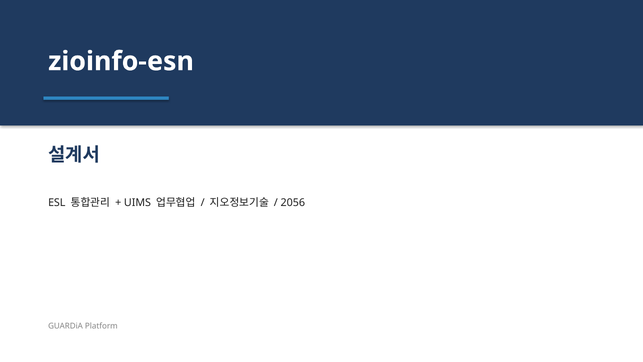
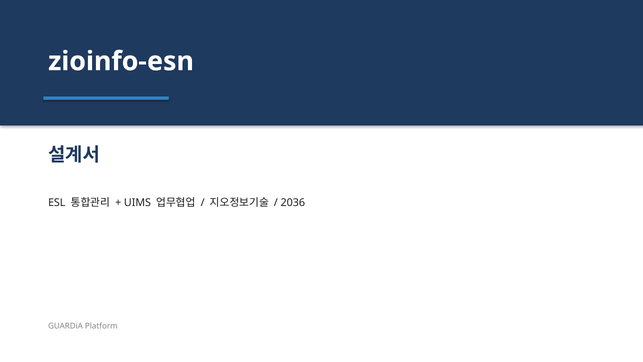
2056: 2056 -> 2036 (293, 202)
